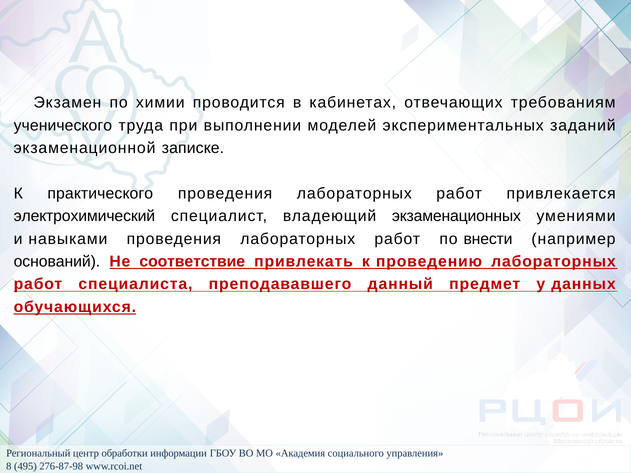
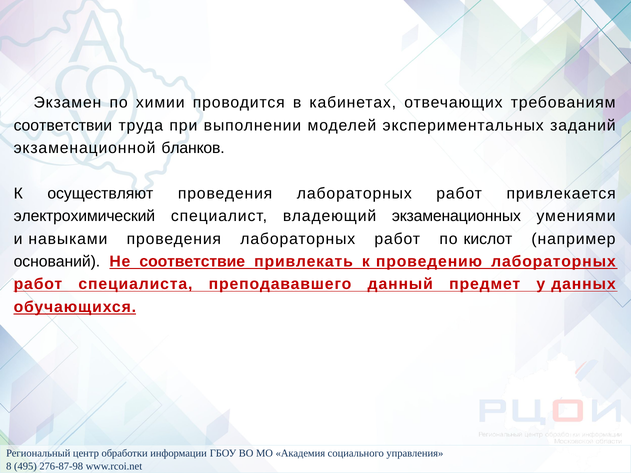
ученического: ученического -> соответствии (63, 125)
записке: записке -> бланков (193, 148)
практического: практического -> осуществляют (100, 194)
внести: внести -> кислот (488, 239)
